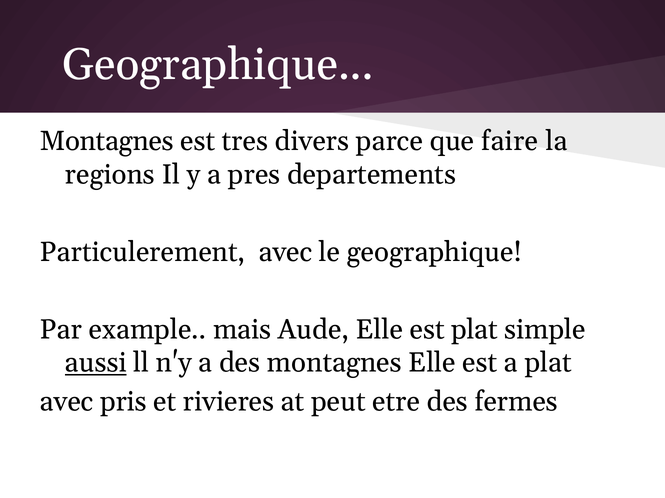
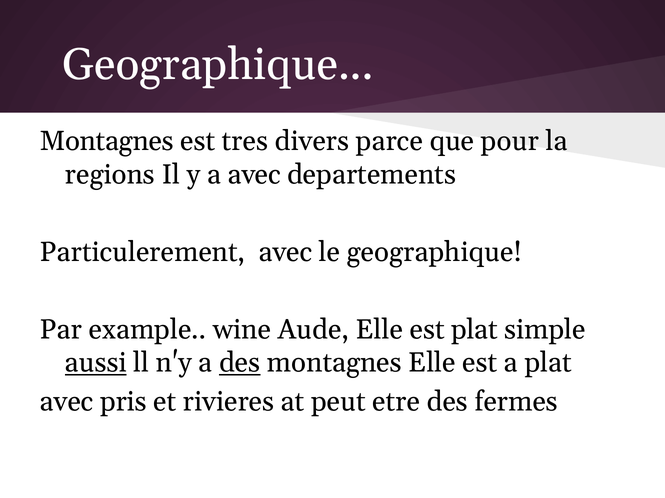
faire: faire -> pour (510, 142)
a pres: pres -> avec (254, 175)
mais: mais -> wine (242, 330)
des underline: none -> present (240, 363)
